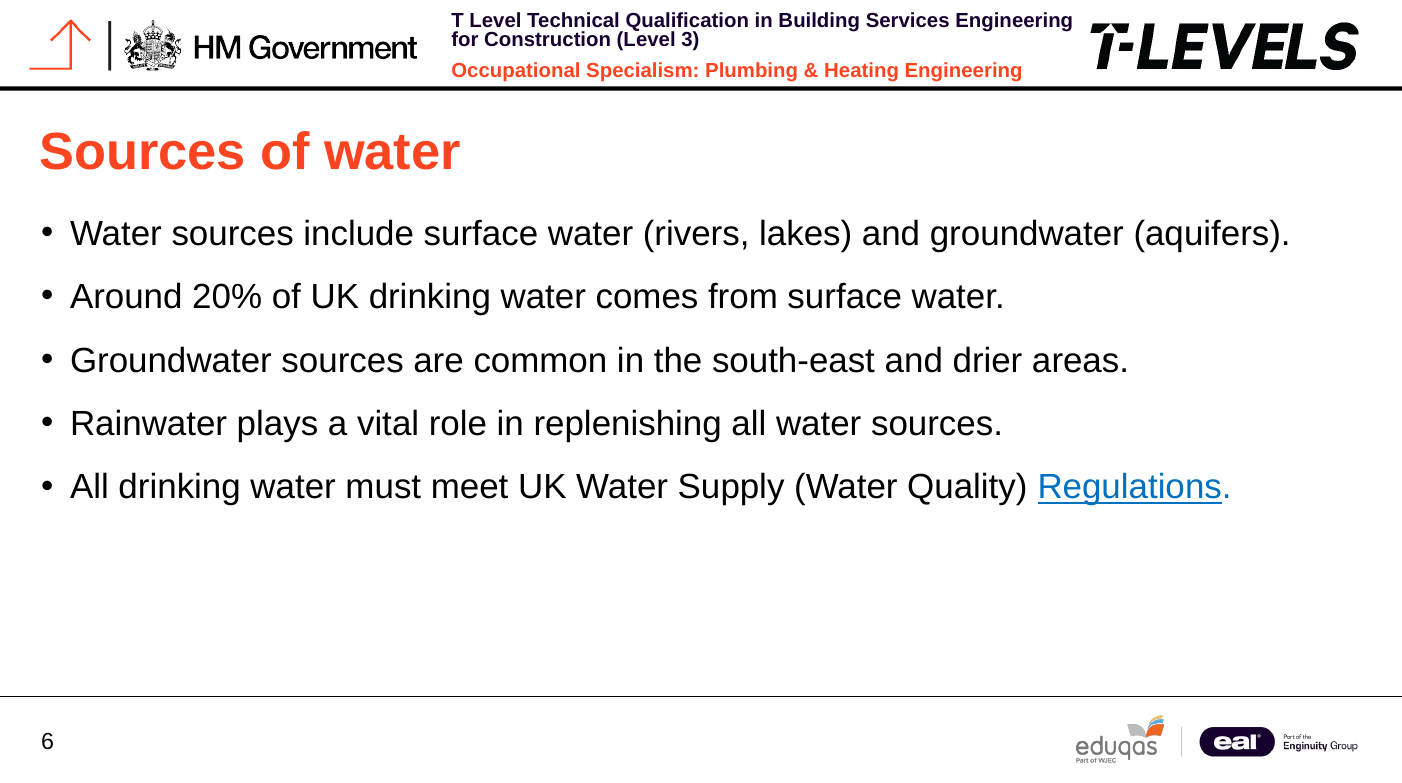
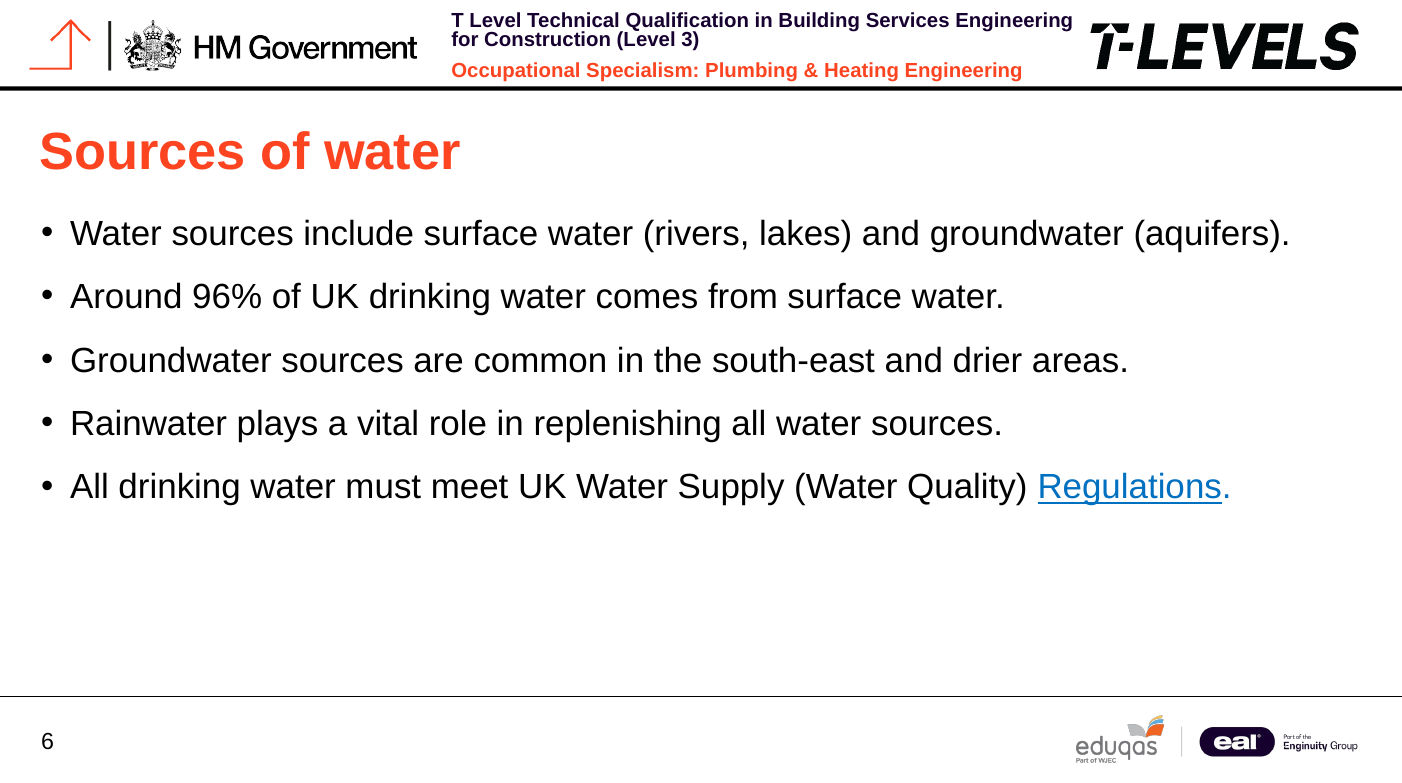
20%: 20% -> 96% (227, 297)
